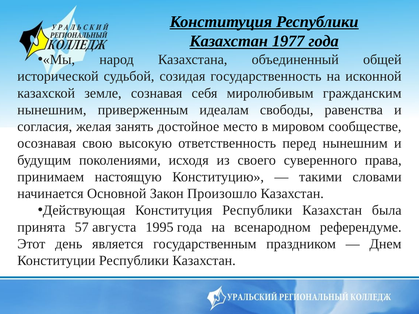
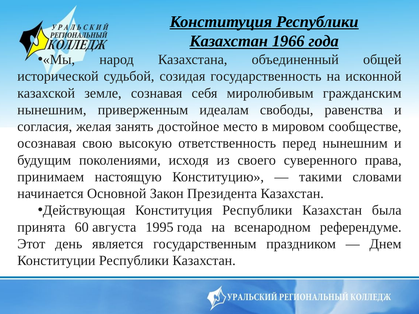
1977: 1977 -> 1966 (288, 41)
Произошло: Произошло -> Президента (222, 194)
57: 57 -> 60 (82, 227)
